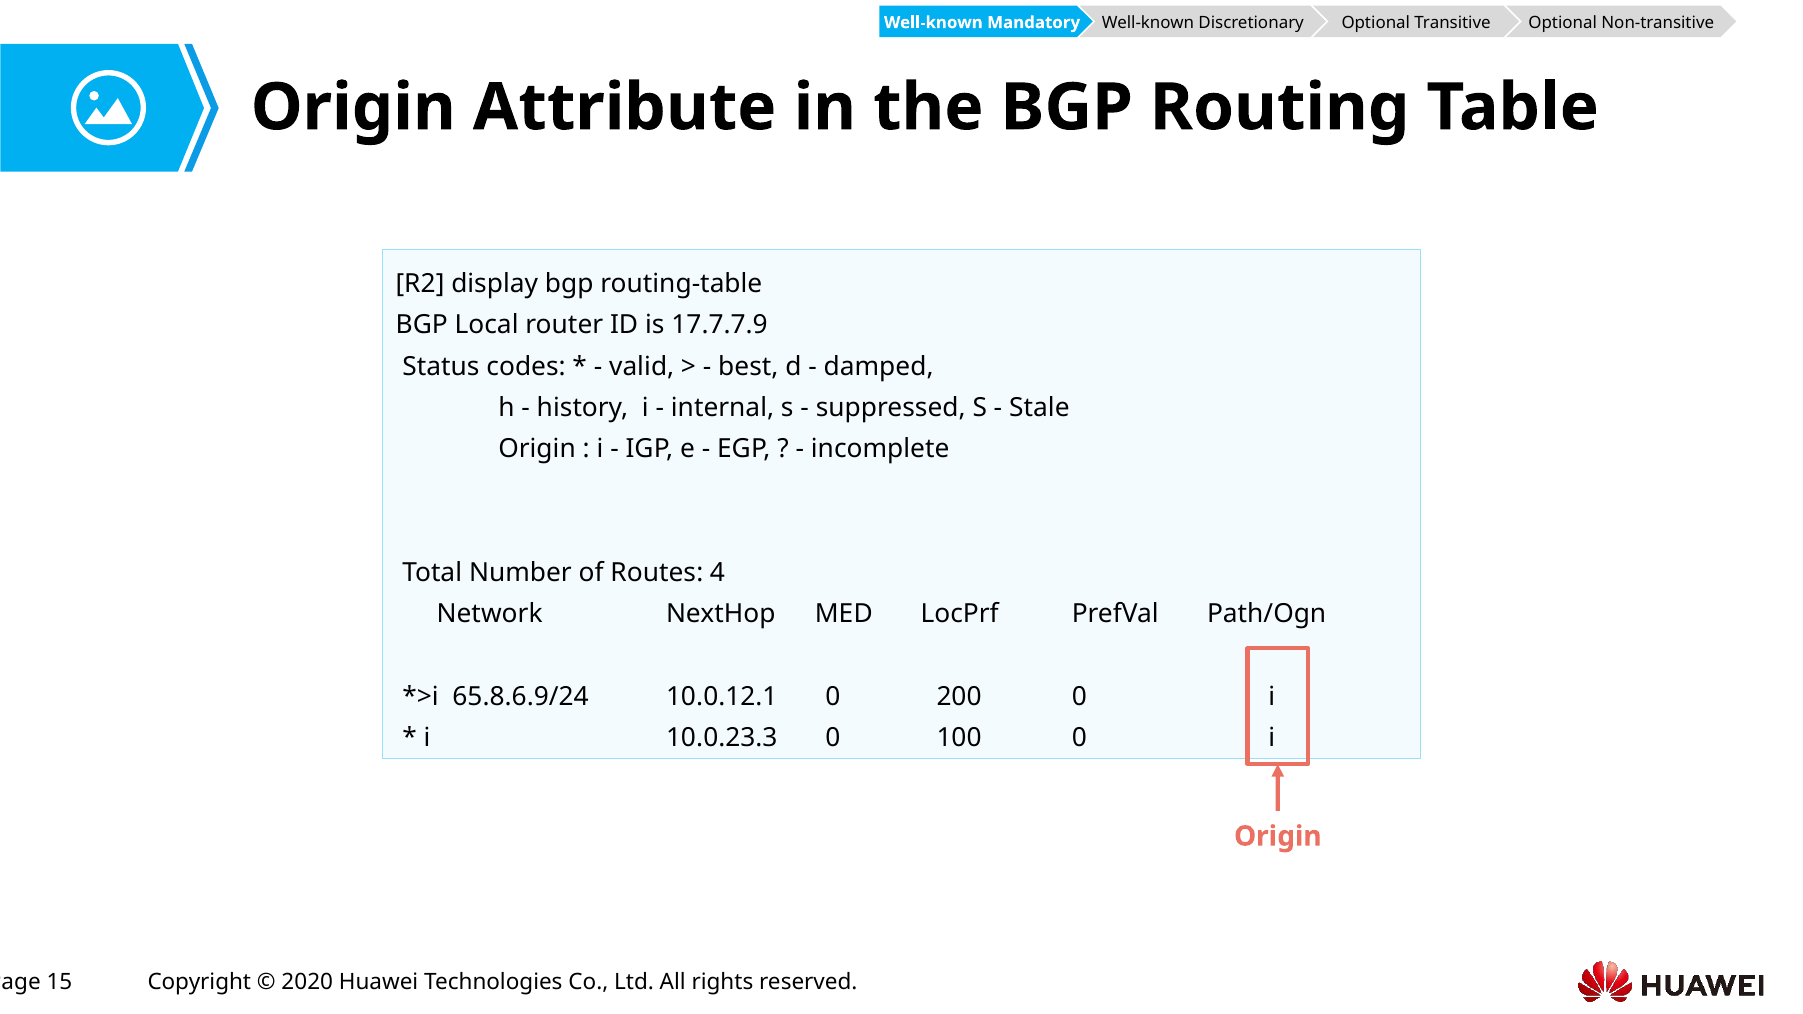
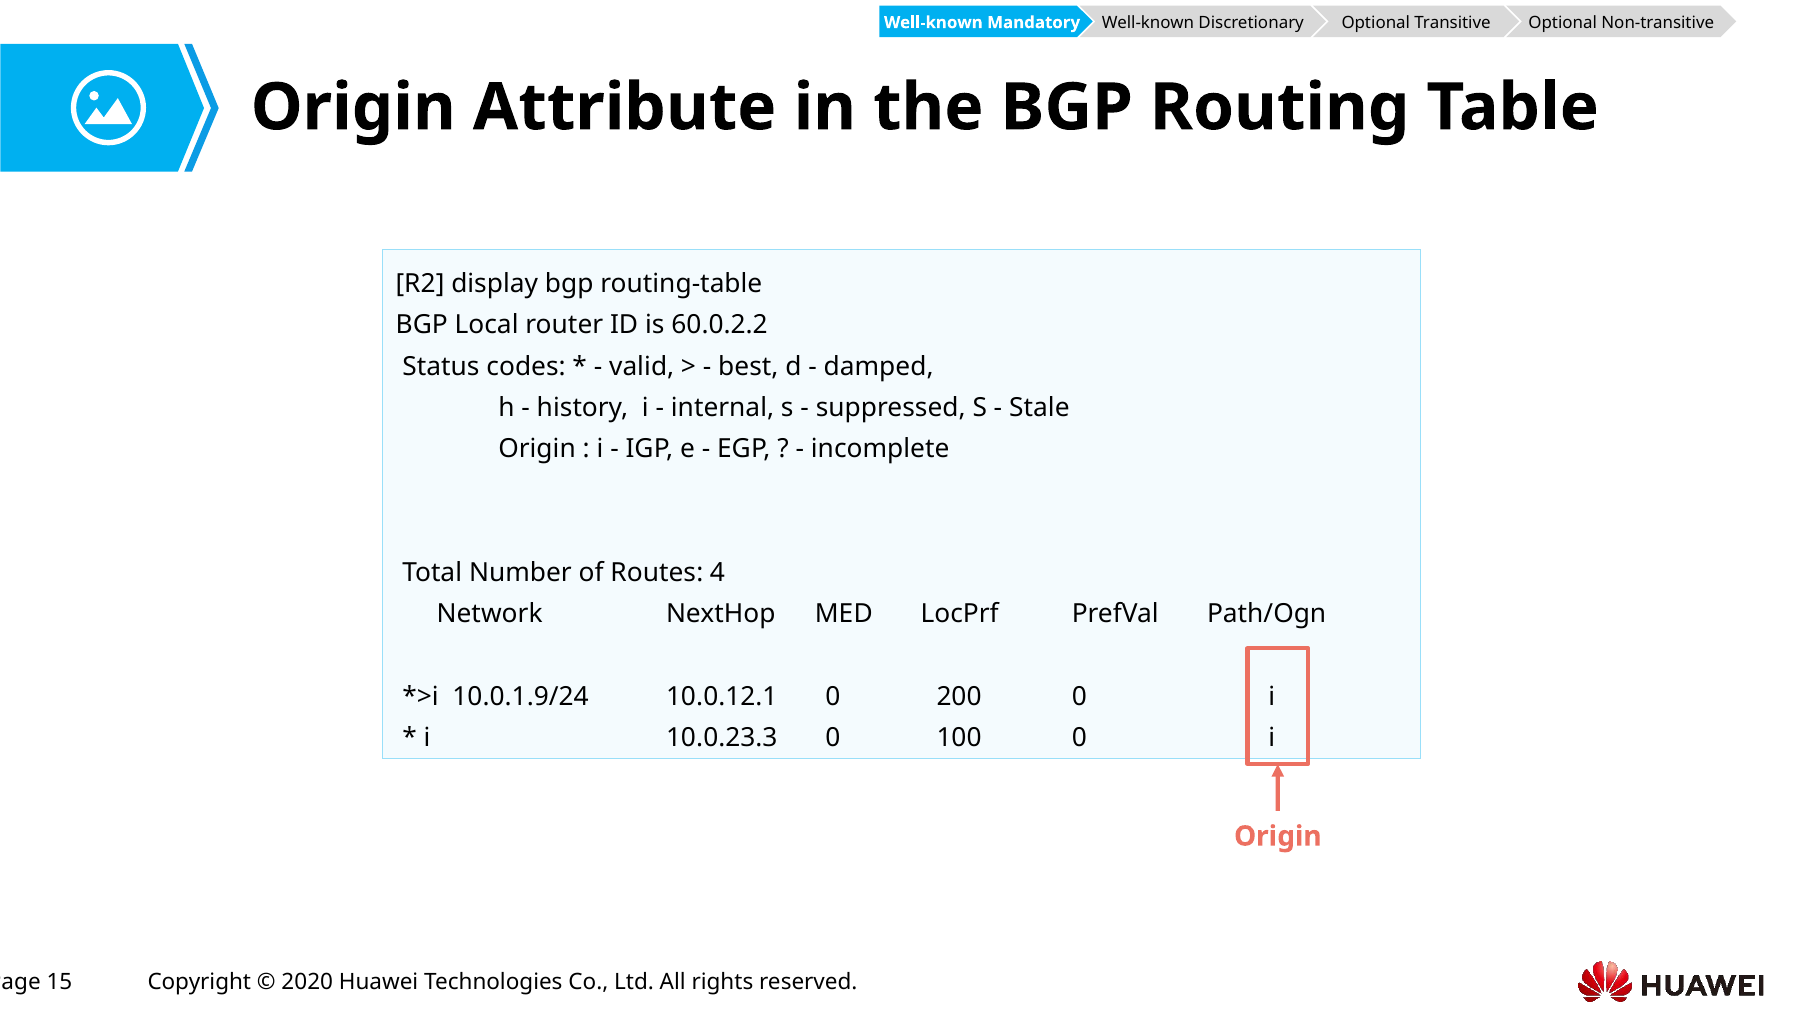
17.7.7.9: 17.7.7.9 -> 60.0.2.2 (720, 325)
65.8.6.9/24: 65.8.6.9/24 -> 10.0.1.9/24 (521, 697)
